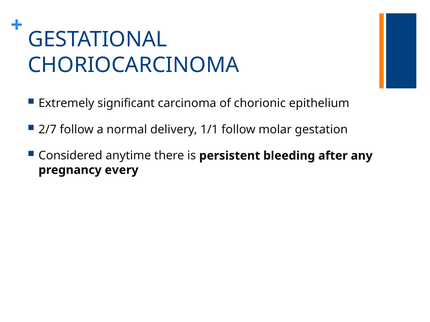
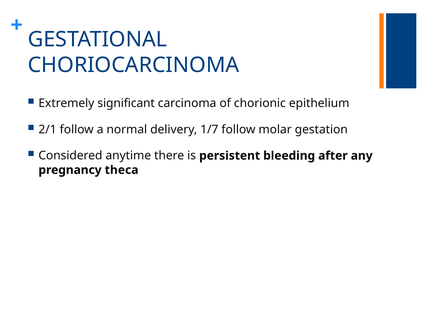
2/7: 2/7 -> 2/1 (48, 130)
1/1: 1/1 -> 1/7 (209, 130)
every: every -> theca (122, 170)
